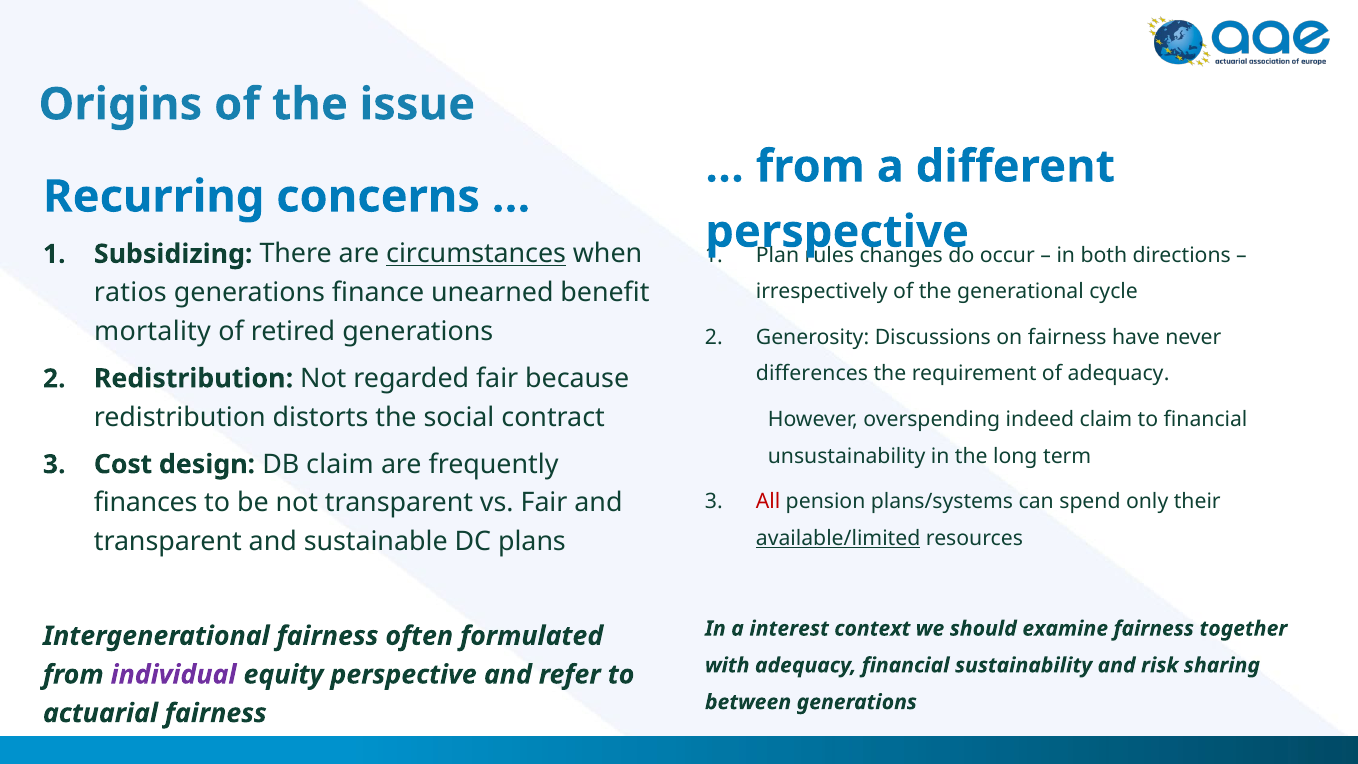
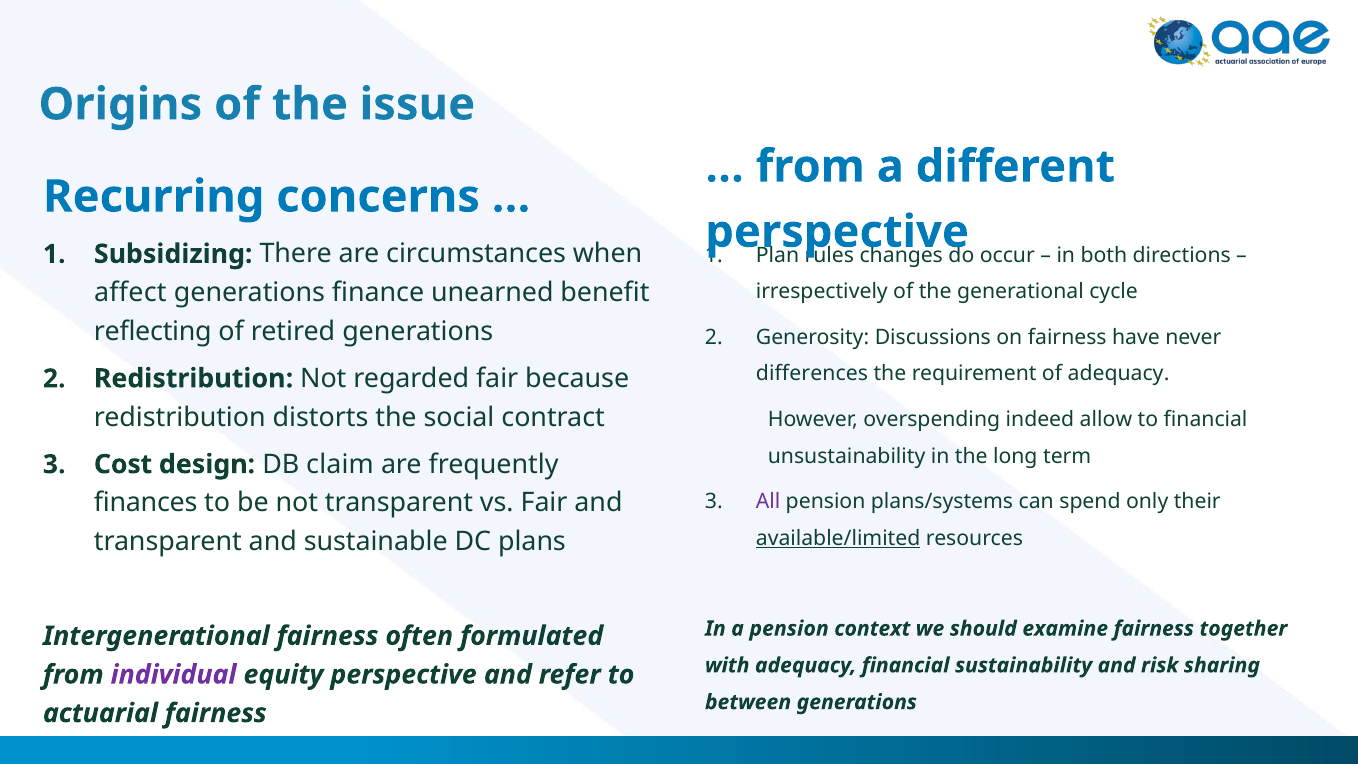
circumstances underline: present -> none (476, 254)
ratios: ratios -> affect (130, 293)
mortality: mortality -> reflecting (153, 331)
indeed claim: claim -> allow (1106, 419)
All colour: red -> purple (768, 501)
a interest: interest -> pension (789, 629)
